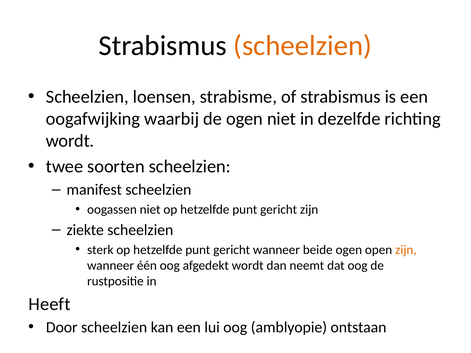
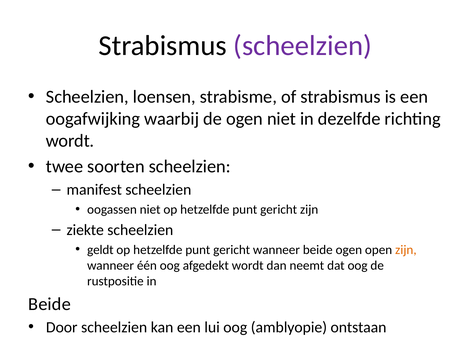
scheelzien colour: orange -> purple (303, 46)
sterk: sterk -> geldt (100, 250)
Heeft: Heeft -> Beide (50, 304)
